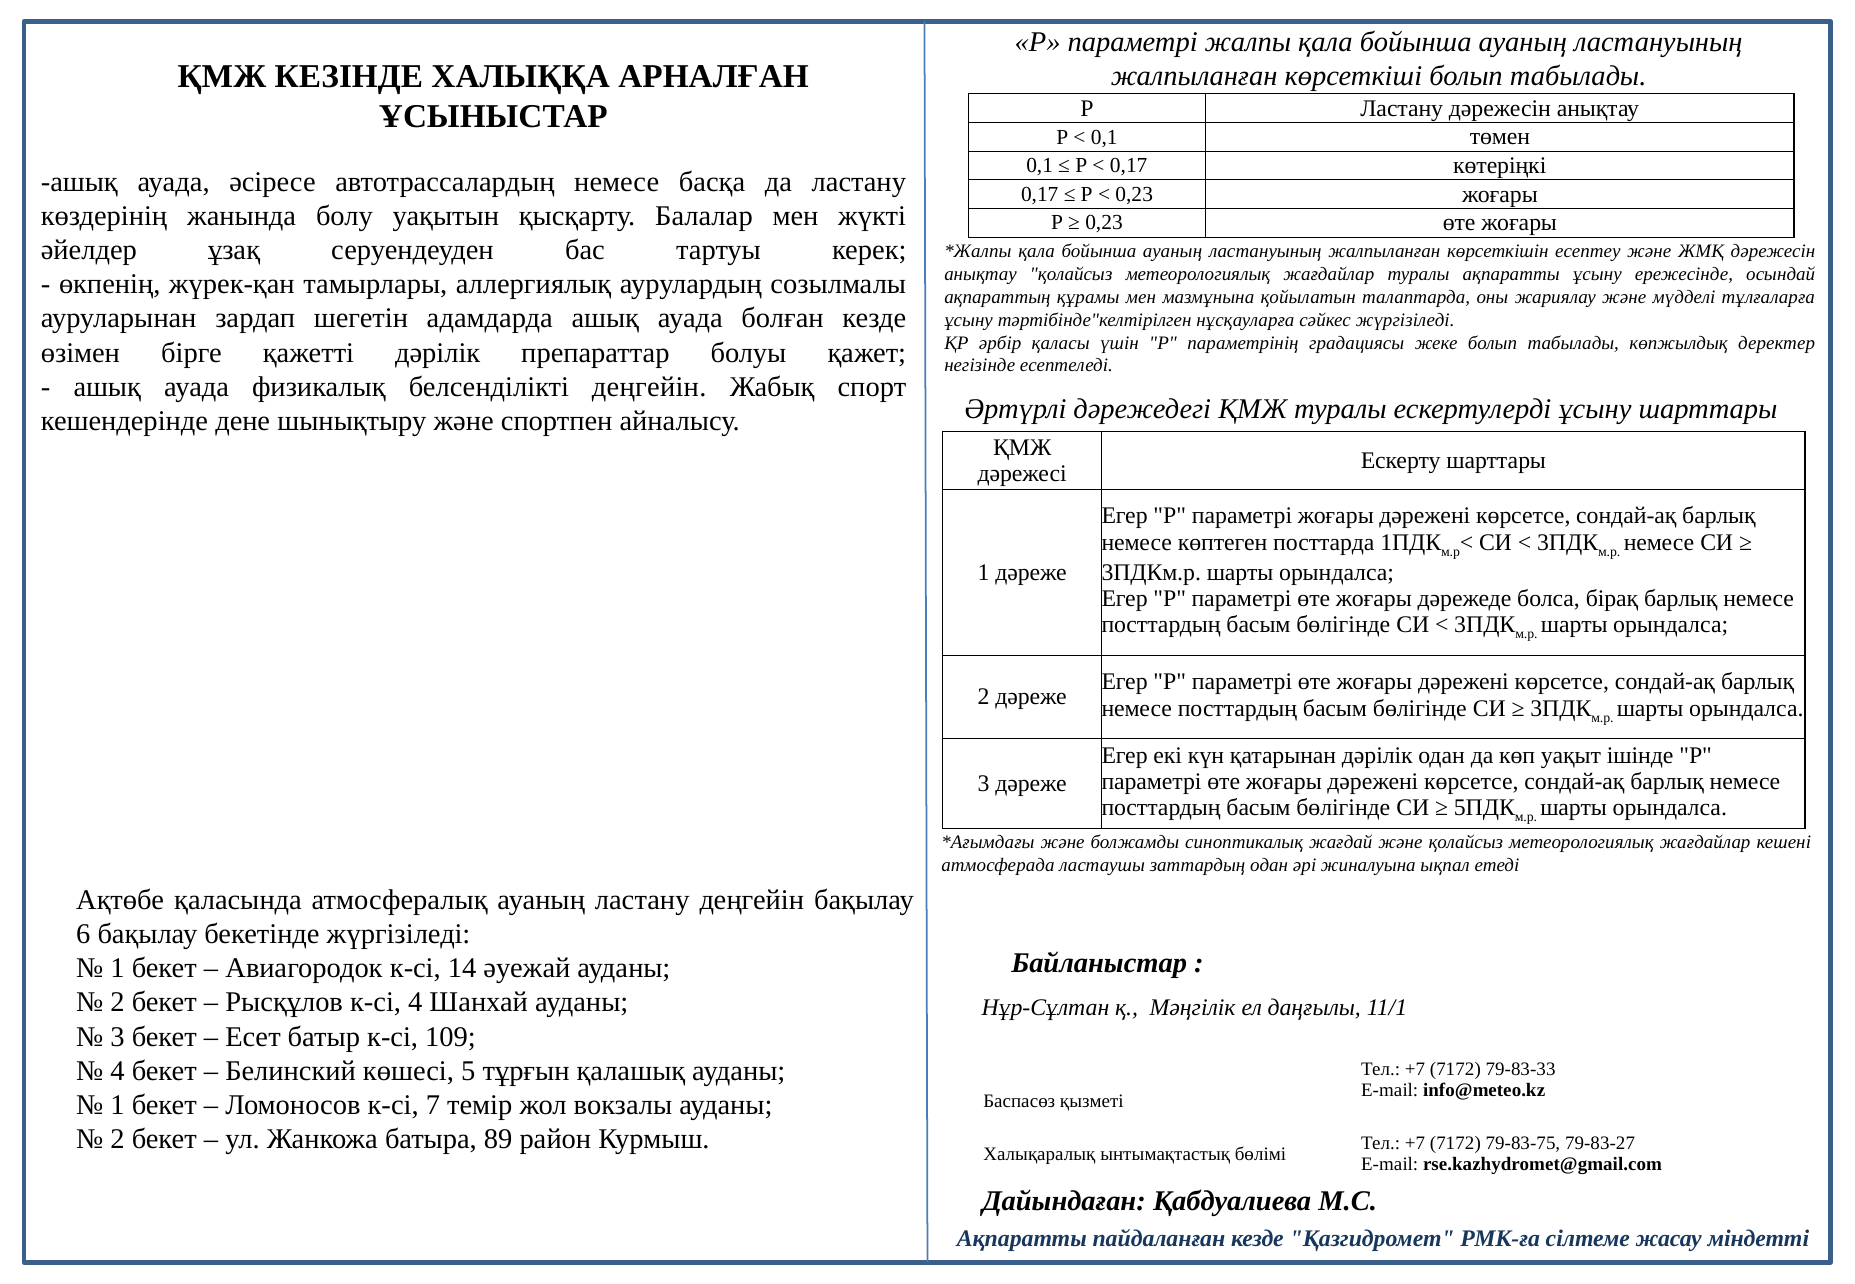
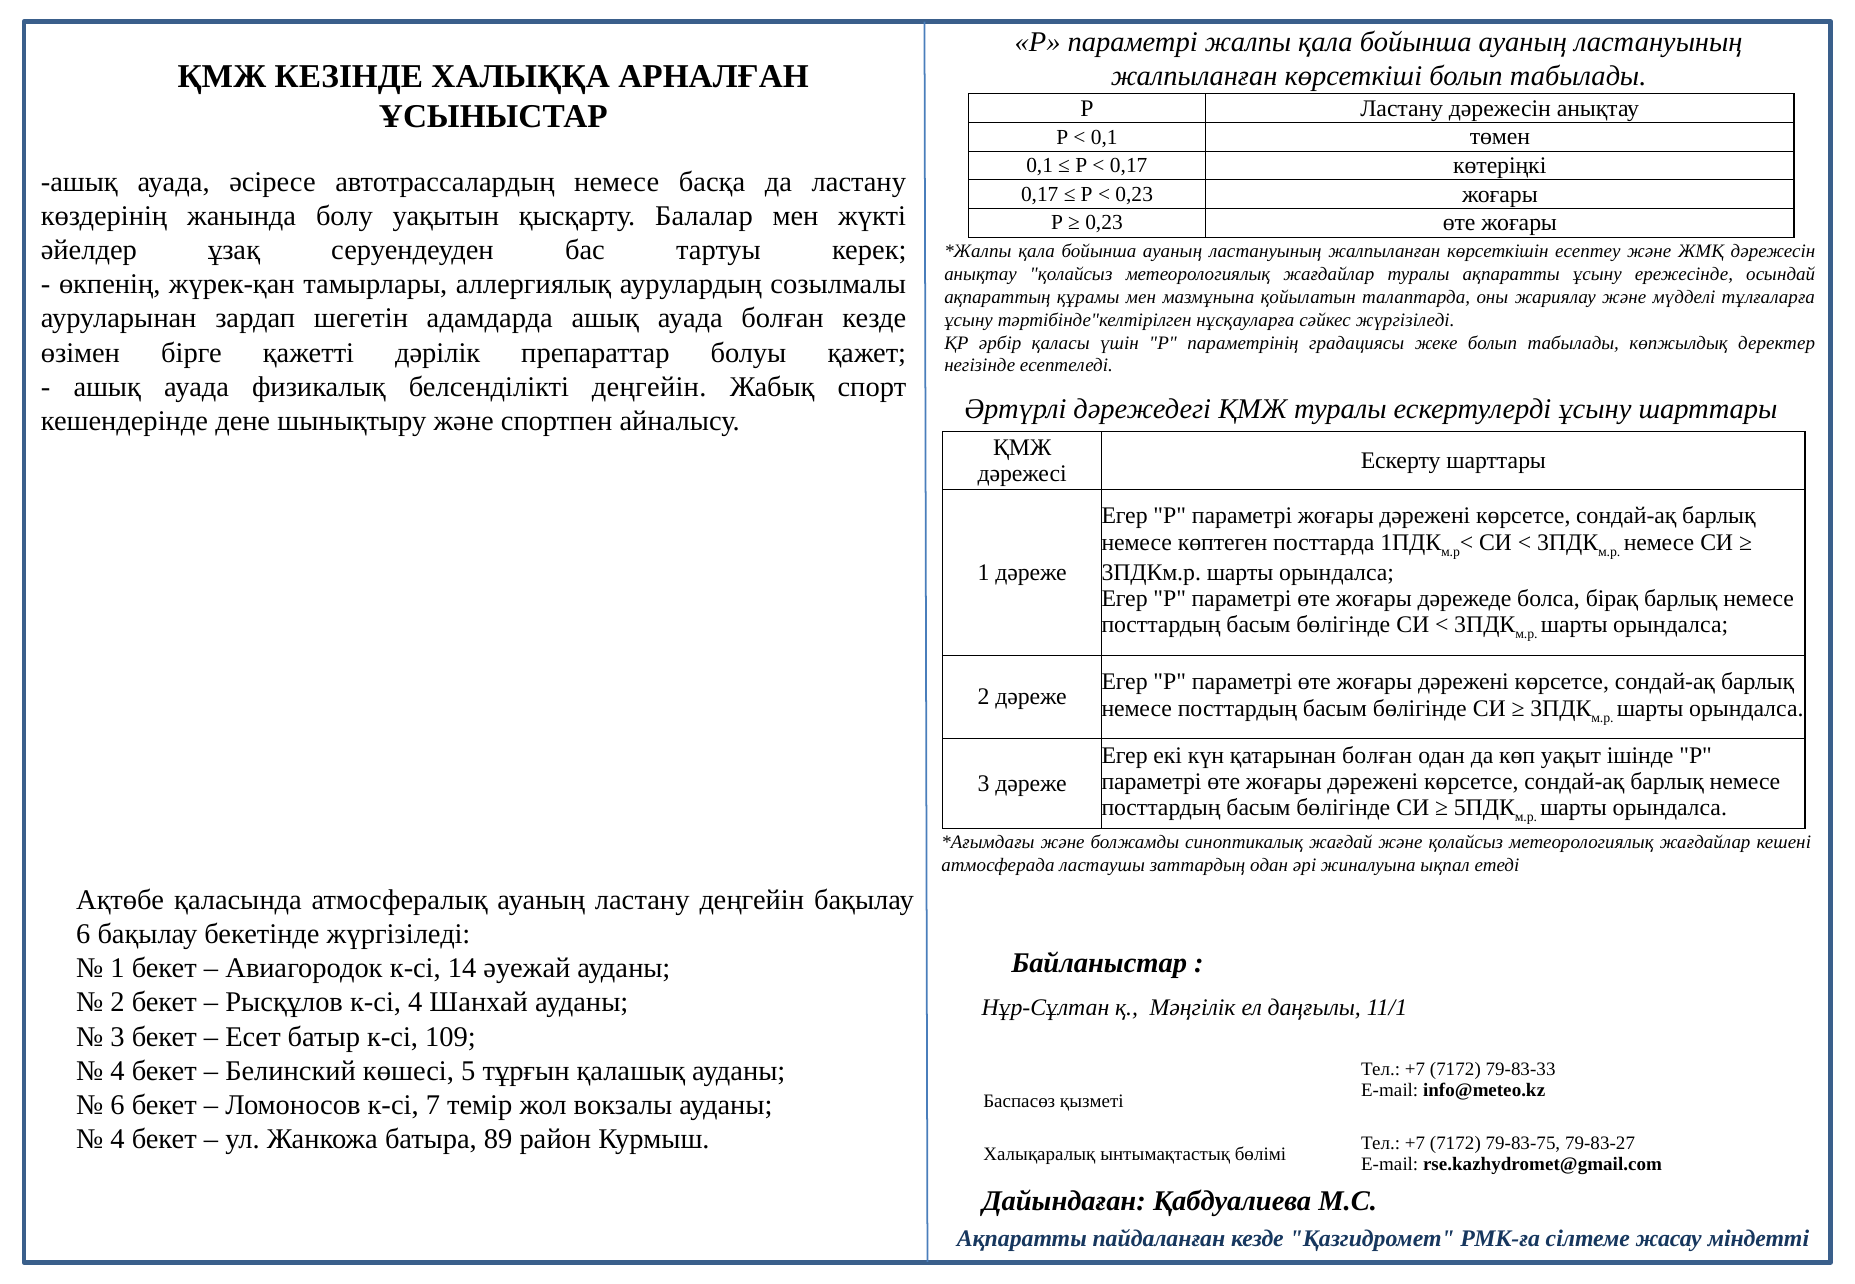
қатарынан дәрілік: дәрілік -> болған (1377, 755)
1: 1 -> 6 (118, 1105)
2: 2 -> 4 (118, 1140)
